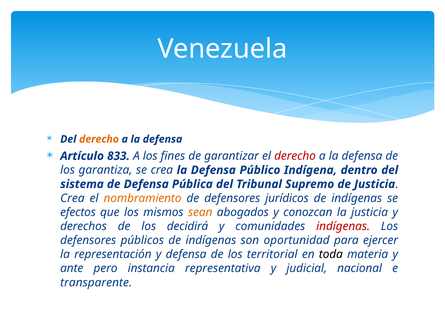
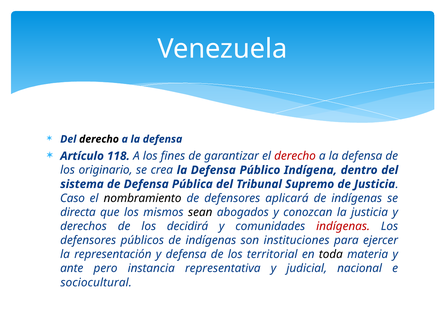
derecho colour: orange -> black (99, 139)
833: 833 -> 118 (118, 156)
garantiza: garantiza -> originario (106, 170)
Crea: Crea -> Caso (72, 199)
nombramiento colour: orange -> black (143, 199)
jurídicos: jurídicos -> aplicará (287, 199)
efectos: efectos -> directa (78, 213)
sean colour: orange -> black (200, 213)
oportunidad: oportunidad -> instituciones (297, 241)
transparente: transparente -> sociocultural (96, 283)
